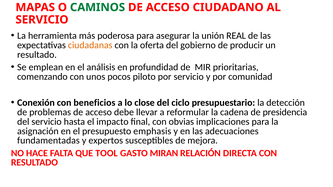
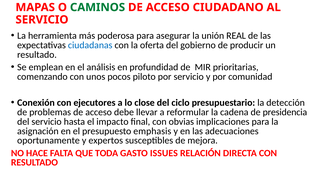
ciudadanas colour: orange -> blue (90, 45)
beneficios: beneficios -> ejecutores (95, 103)
fundamentadas: fundamentadas -> oportunamente (48, 141)
TOOL: TOOL -> TODA (107, 153)
MIRAN: MIRAN -> ISSUES (164, 153)
